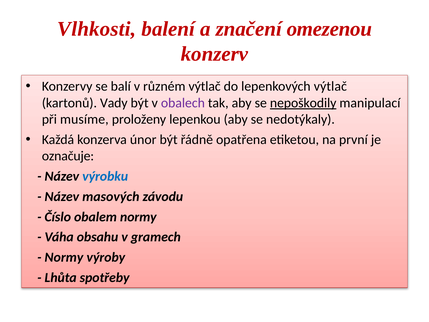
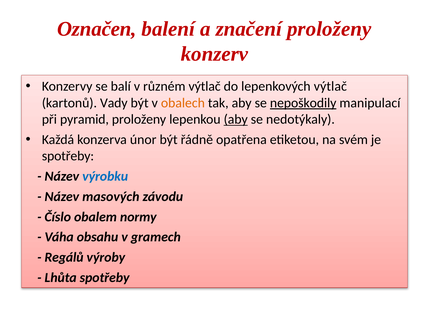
Vlhkosti: Vlhkosti -> Označen (97, 29)
značení omezenou: omezenou -> proloženy (329, 29)
obalech colour: purple -> orange (183, 103)
musíme: musíme -> pyramid (84, 119)
aby underline: none -> present (236, 119)
první: první -> svém (353, 140)
označuje: označuje -> spotřeby (68, 156)
Normy: Normy -> Regálů (64, 257)
